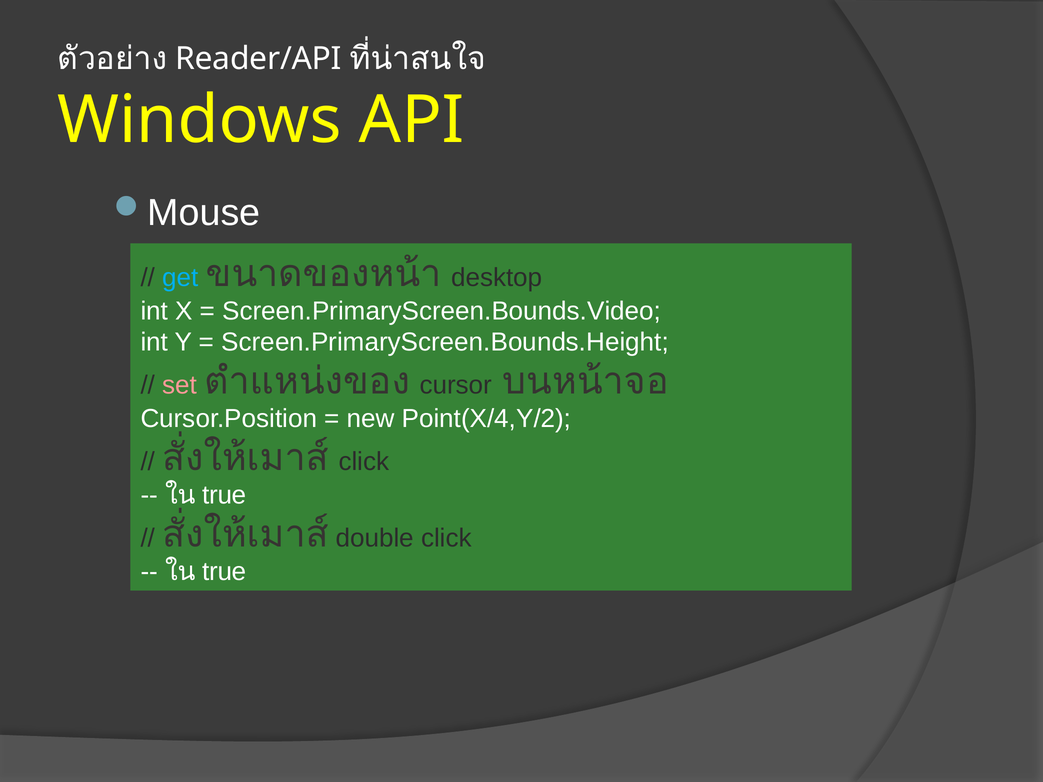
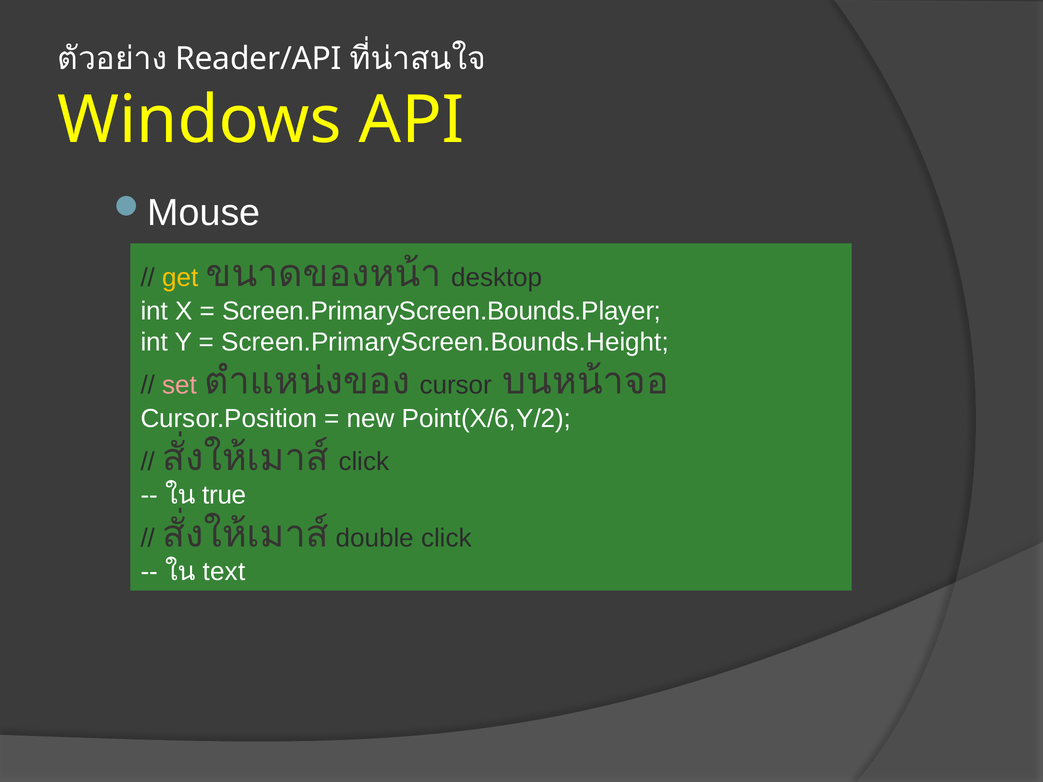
get colour: light blue -> yellow (180, 278)
Screen.PrimaryScreen.Bounds.Video: Screen.PrimaryScreen.Bounds.Video -> Screen.PrimaryScreen.Bounds.Player (442, 311)
Point(X/4,Y/2: Point(X/4,Y/2 -> Point(X/6,Y/2 (486, 419)
true: true -> text (224, 572)
